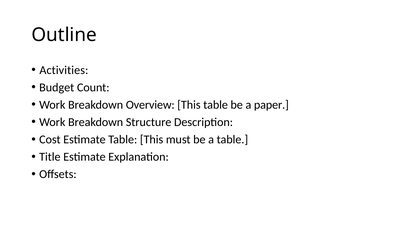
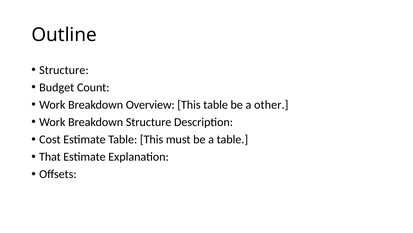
Activities: Activities -> Structure (64, 70)
paper: paper -> other (271, 104)
Title: Title -> That (50, 156)
